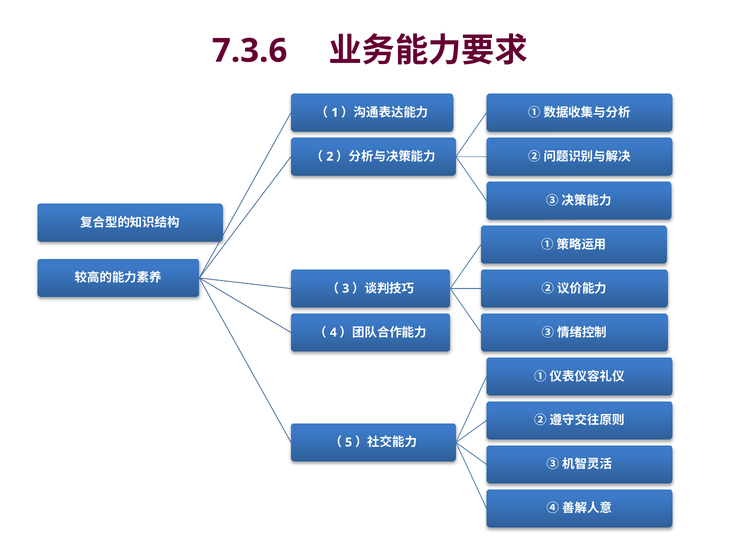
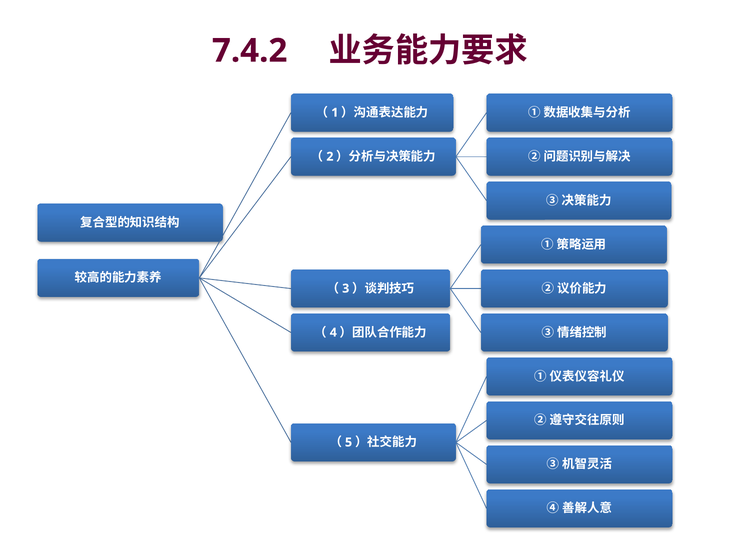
7.3.6: 7.3.6 -> 7.4.2 (250, 51)
